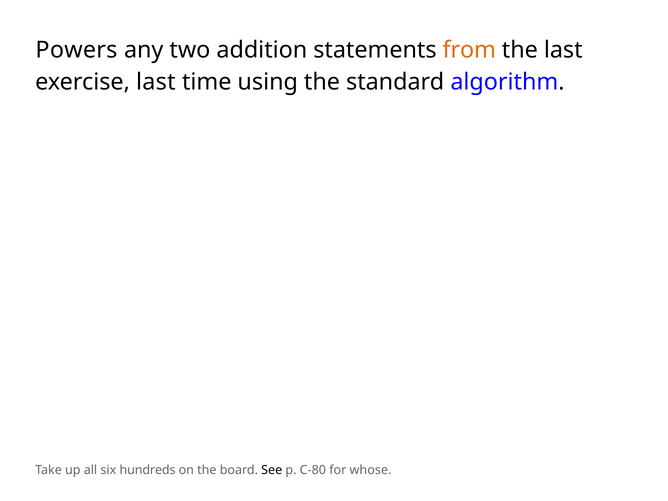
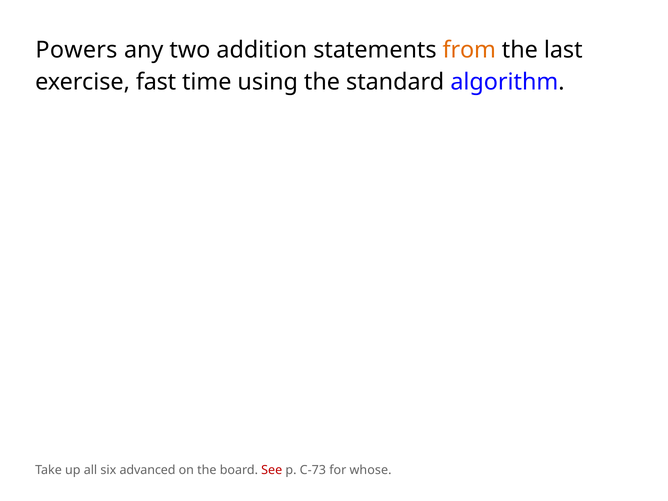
exercise last: last -> fast (156, 82)
hundreds: hundreds -> advanced (148, 470)
See colour: black -> red (272, 470)
C-80: C-80 -> C-73 (313, 470)
